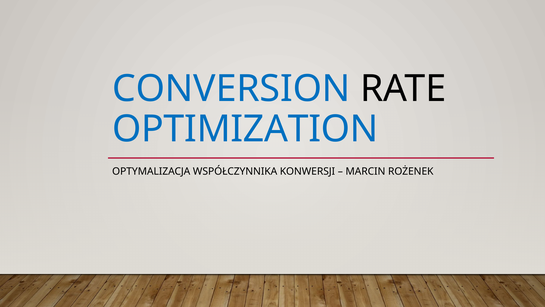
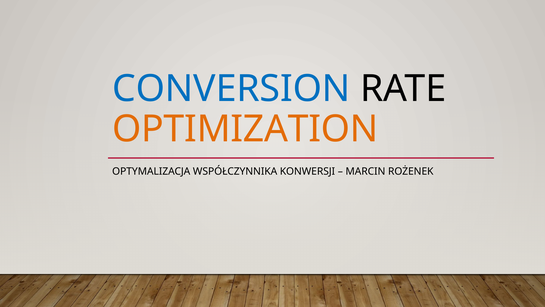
OPTIMIZATION colour: blue -> orange (245, 129)
